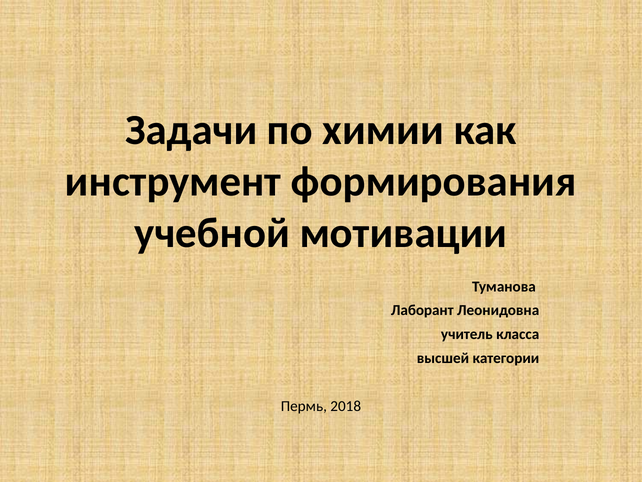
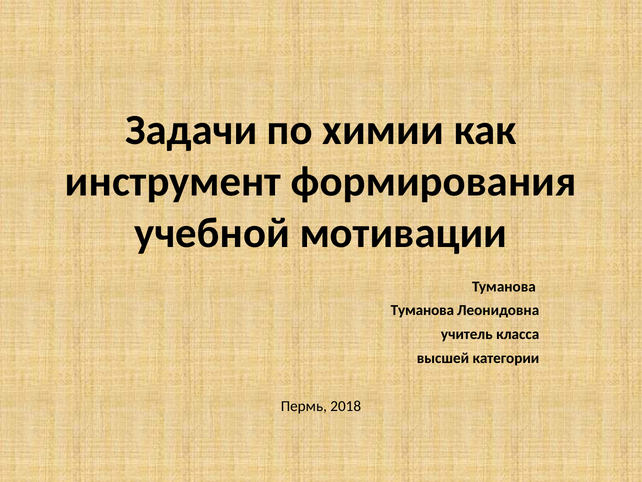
Лаборант: Лаборант -> Туманова (422, 310)
